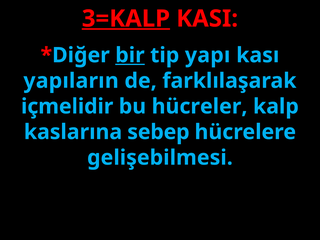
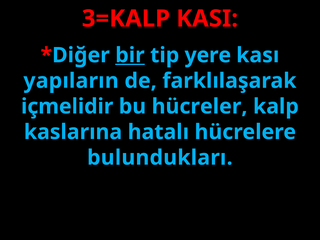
3=KALP underline: present -> none (126, 19)
yapı: yapı -> yere (208, 55)
sebep: sebep -> hatalı (158, 132)
gelişebilmesi: gelişebilmesi -> bulundukları (160, 158)
